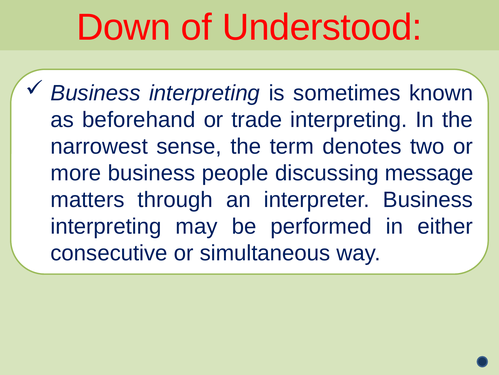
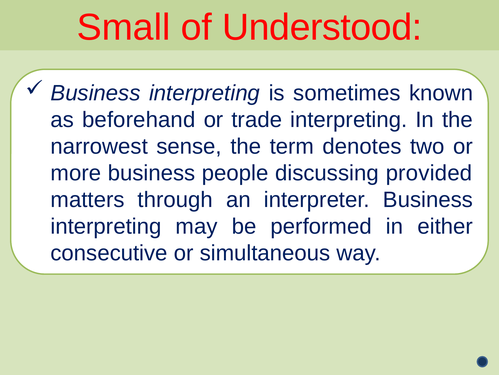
Down: Down -> Small (124, 27)
message: message -> provided (429, 173)
